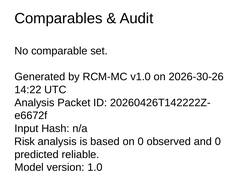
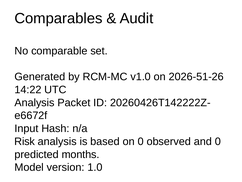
2026-30-26: 2026-30-26 -> 2026-51-26 (196, 77)
reliable: reliable -> months (81, 154)
